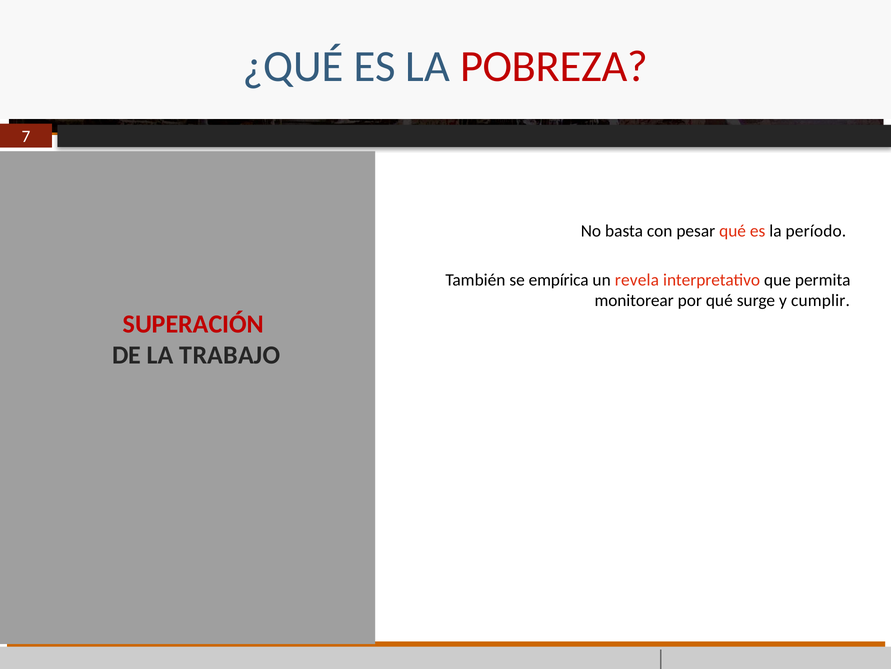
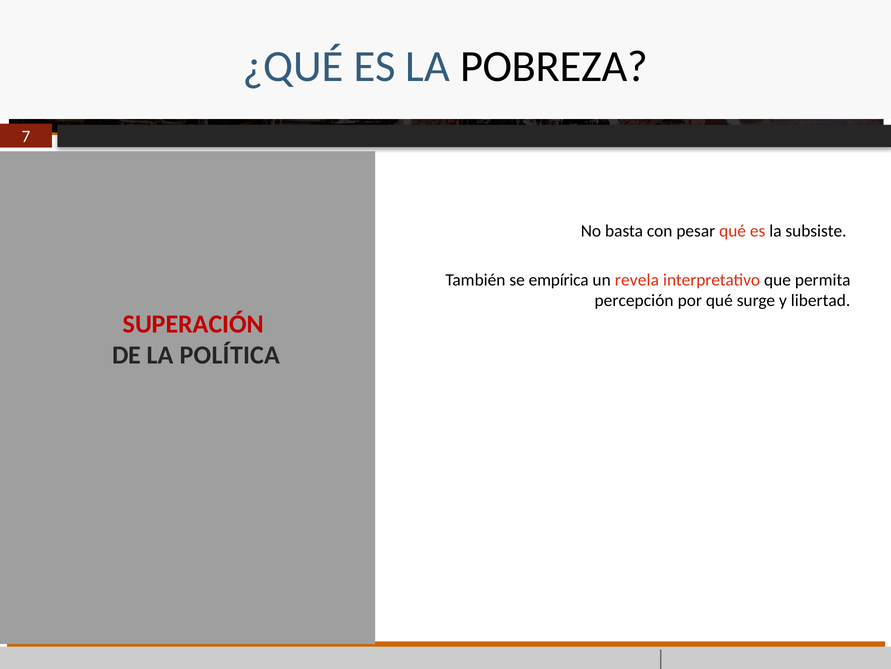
POBREZA colour: red -> black (554, 66)
período: período -> subsiste (816, 231)
monitorear: monitorear -> percepción (634, 300)
cumplir: cumplir -> libertad (821, 300)
TRABAJO: TRABAJO -> POLÍTICA (230, 355)
